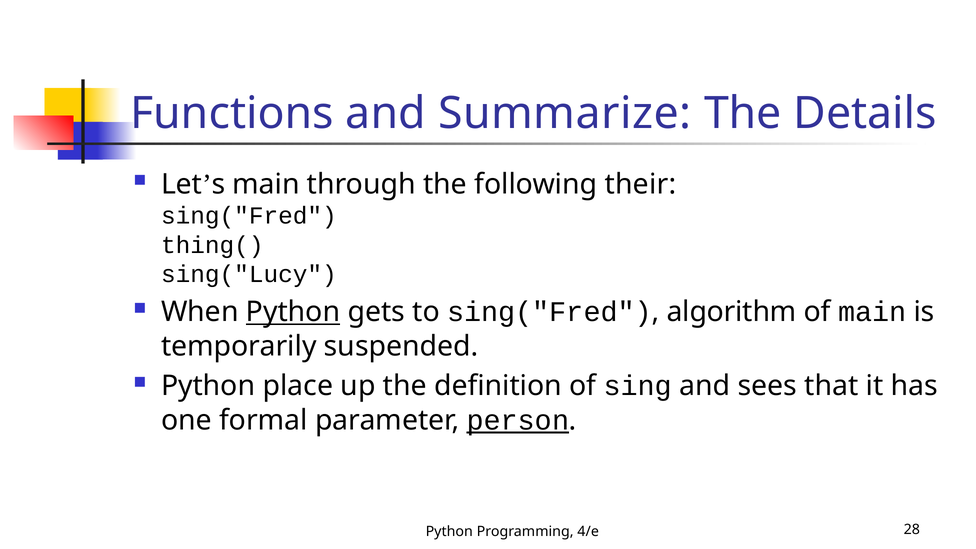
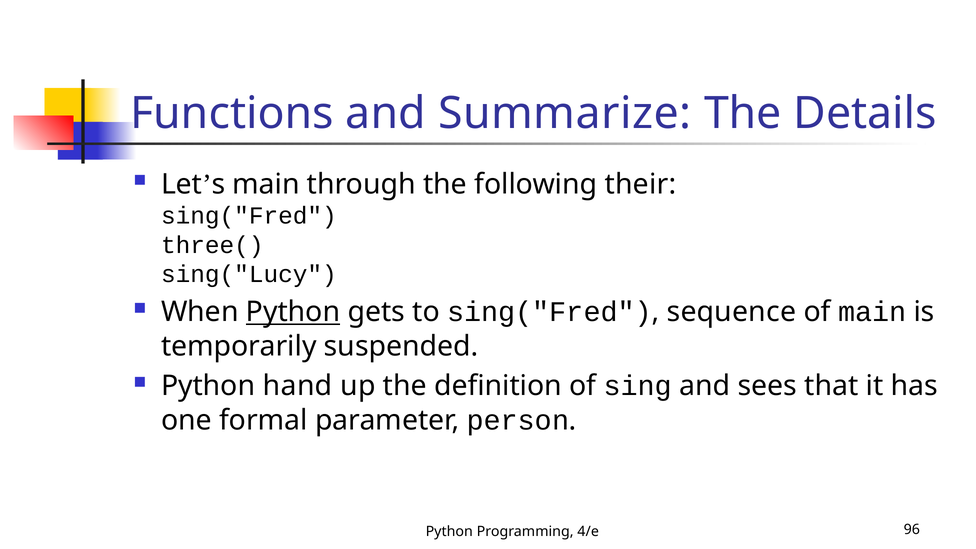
thing(: thing( -> three( (212, 245)
algorithm: algorithm -> sequence (731, 312)
place: place -> hand (298, 386)
person underline: present -> none (518, 420)
28: 28 -> 96 (912, 529)
